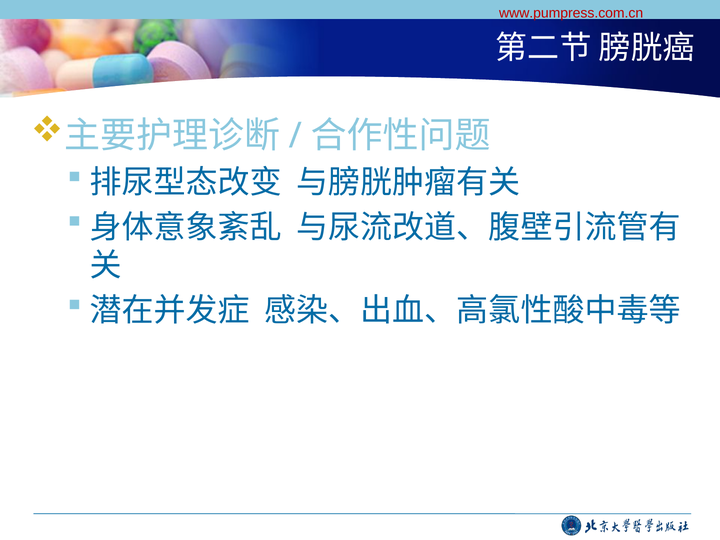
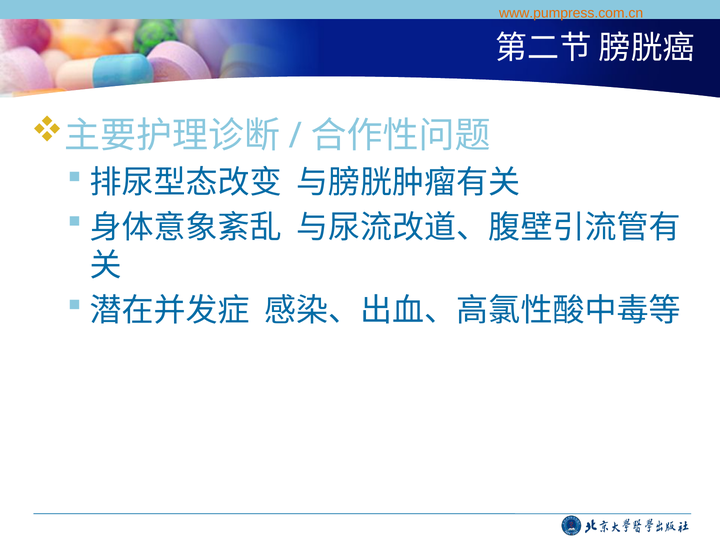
www.pumpress.com.cn colour: red -> orange (571, 13)
